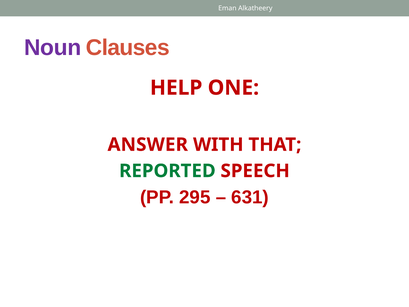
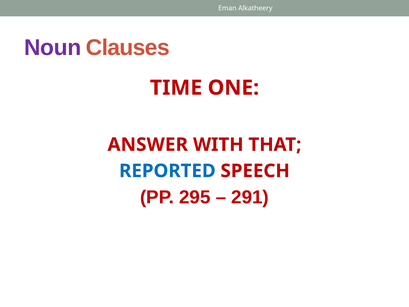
HELP: HELP -> TIME (176, 88)
REPORTED colour: green -> blue (167, 171)
631: 631 -> 291 (250, 197)
